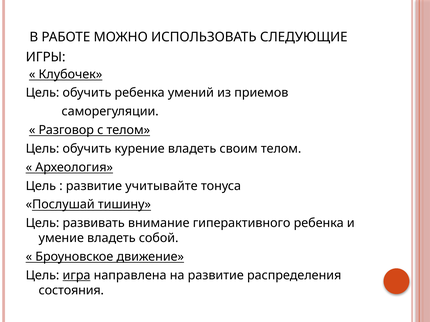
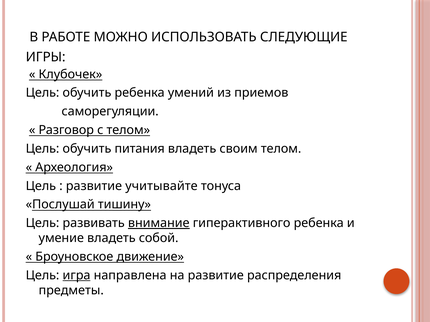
курение: курение -> питания (140, 149)
внимание underline: none -> present (159, 223)
состояния: состояния -> предметы (71, 291)
